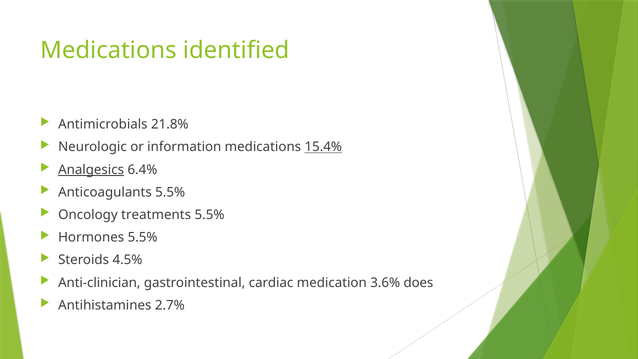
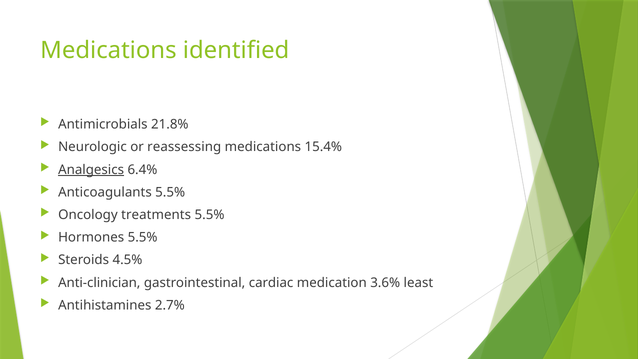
information: information -> reassessing (184, 147)
15.4% underline: present -> none (323, 147)
does: does -> least (418, 283)
